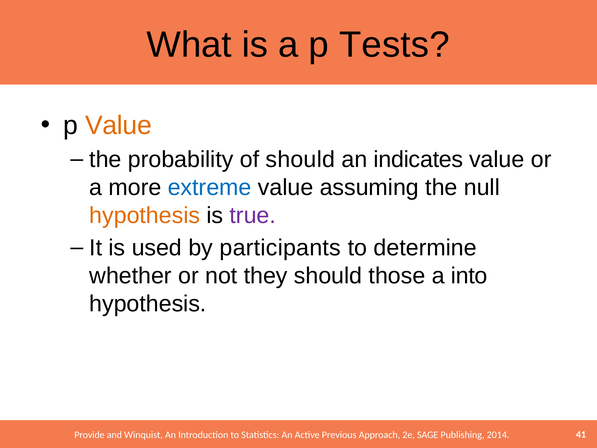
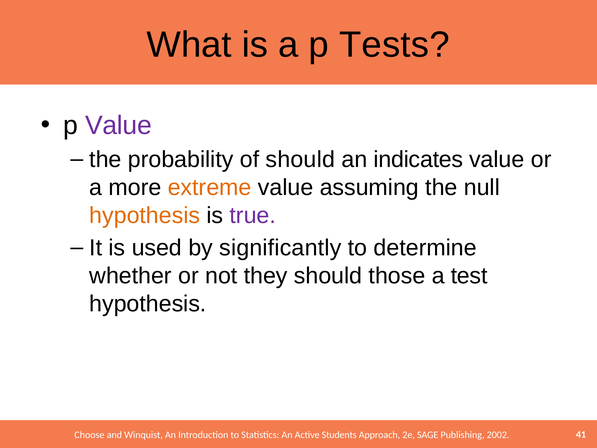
Value colour: orange -> purple (118, 125)
extreme colour: blue -> orange (210, 187)
participants: participants -> significantly (280, 248)
into: into -> test (469, 276)
Provide: Provide -> Choose (89, 435)
Previous: Previous -> Students (339, 435)
2014: 2014 -> 2002 (498, 435)
